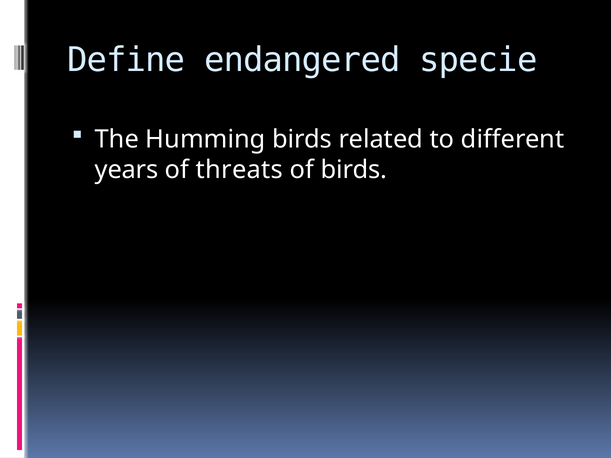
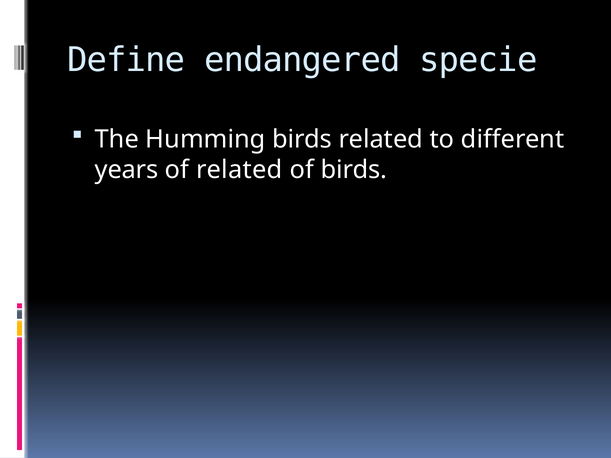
of threats: threats -> related (239, 170)
